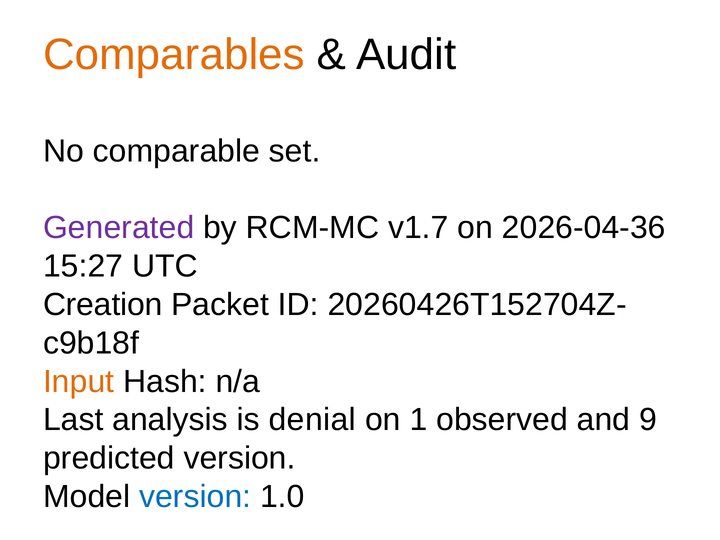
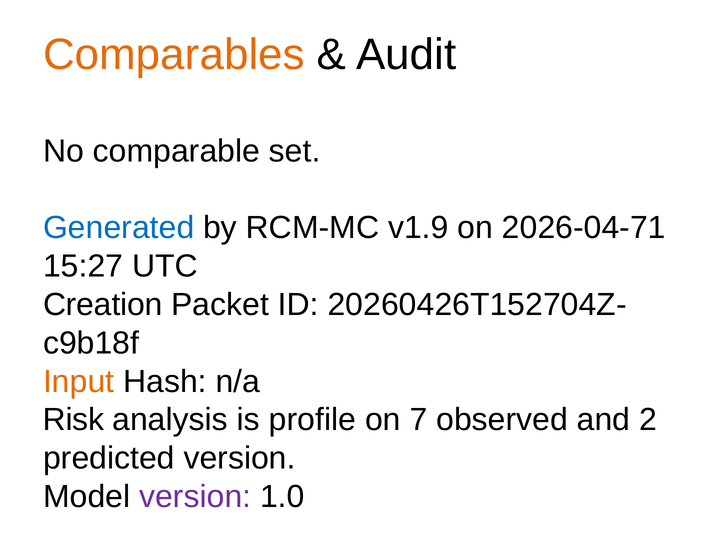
Generated colour: purple -> blue (119, 228)
v1.7: v1.7 -> v1.9 (418, 228)
2026-04-36: 2026-04-36 -> 2026-04-71 (584, 228)
Last: Last -> Risk (73, 420)
denial: denial -> profile (312, 420)
1: 1 -> 7 (418, 420)
9: 9 -> 2 (648, 420)
version colour: blue -> purple (195, 497)
